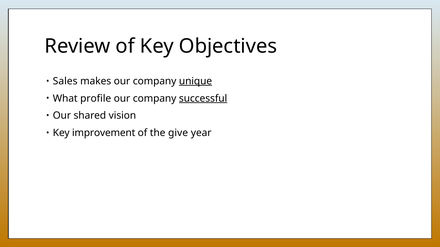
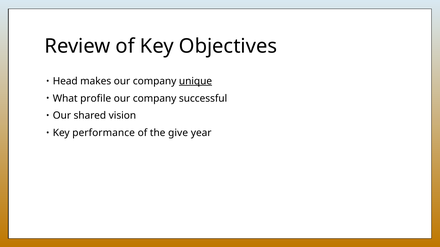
Sales: Sales -> Head (65, 81)
successful underline: present -> none (203, 99)
improvement: improvement -> performance (104, 133)
